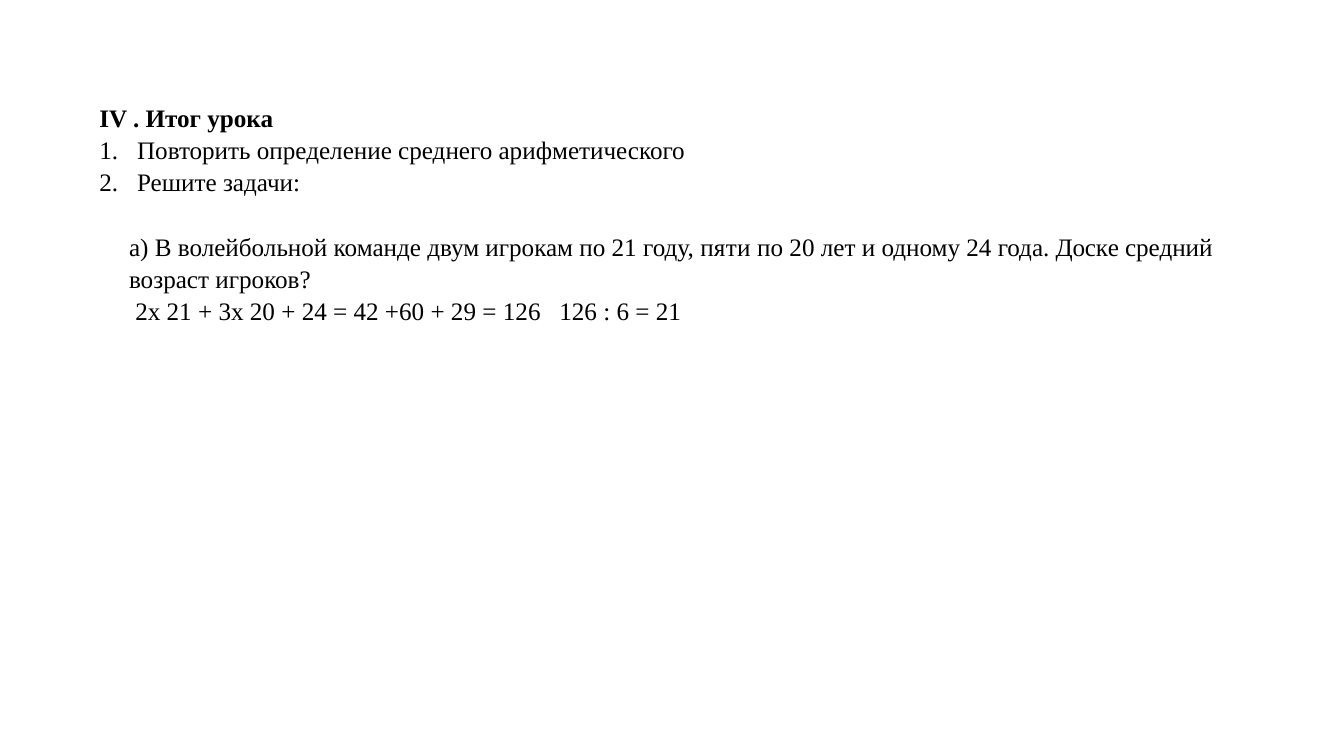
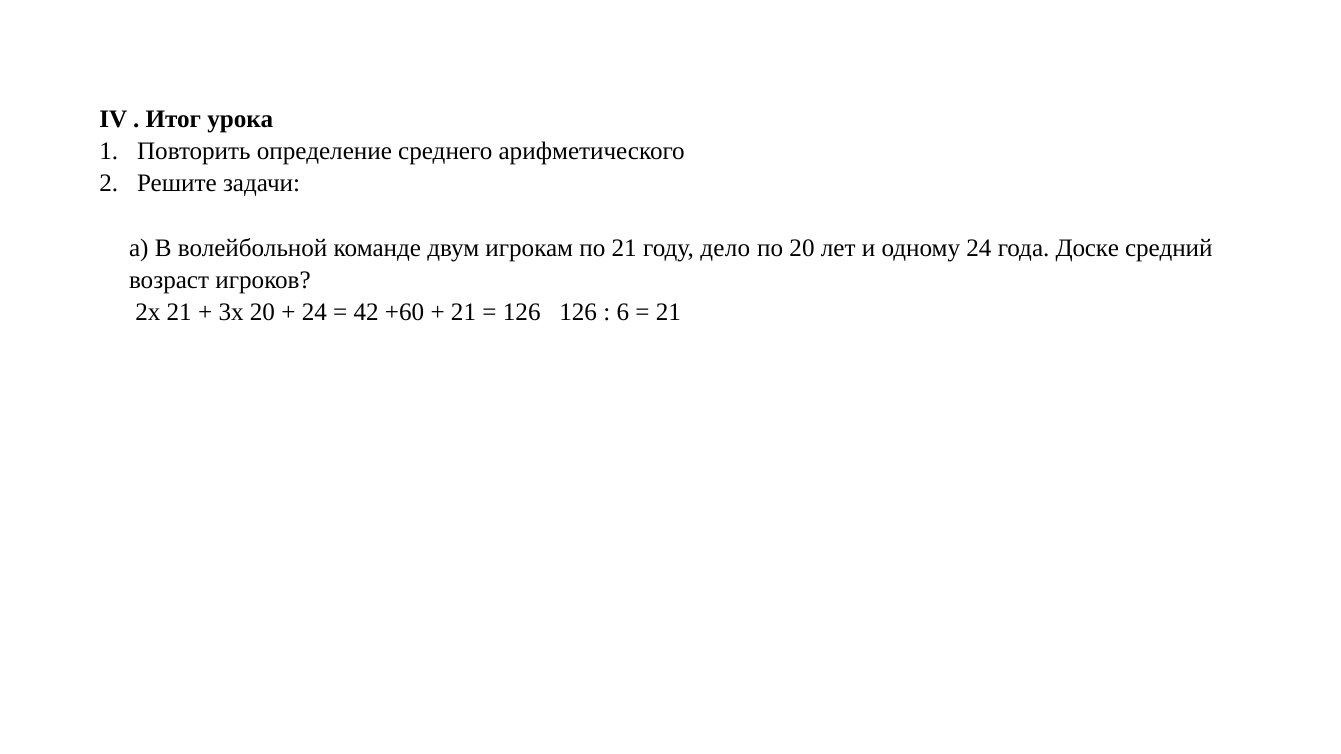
пяти: пяти -> дело (725, 248)
29: 29 -> 21 (464, 312)
